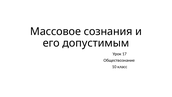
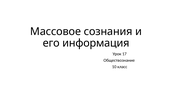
допустимым: допустимым -> информация (96, 43)
